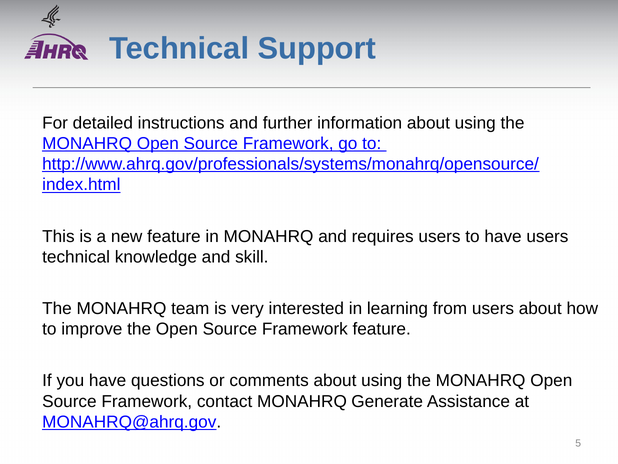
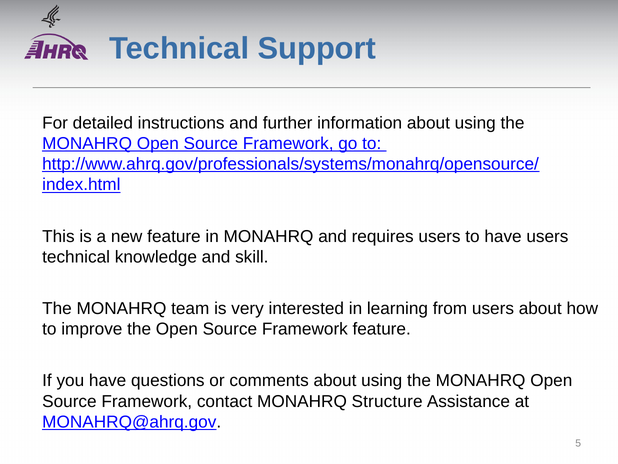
Generate: Generate -> Structure (387, 401)
